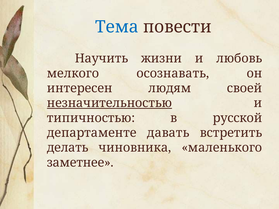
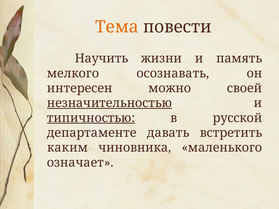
Тема colour: blue -> orange (117, 27)
любовь: любовь -> память (239, 59)
людям: людям -> можно (170, 88)
типичностью underline: none -> present (91, 118)
делать: делать -> каким (68, 148)
заметнее: заметнее -> означает (80, 163)
